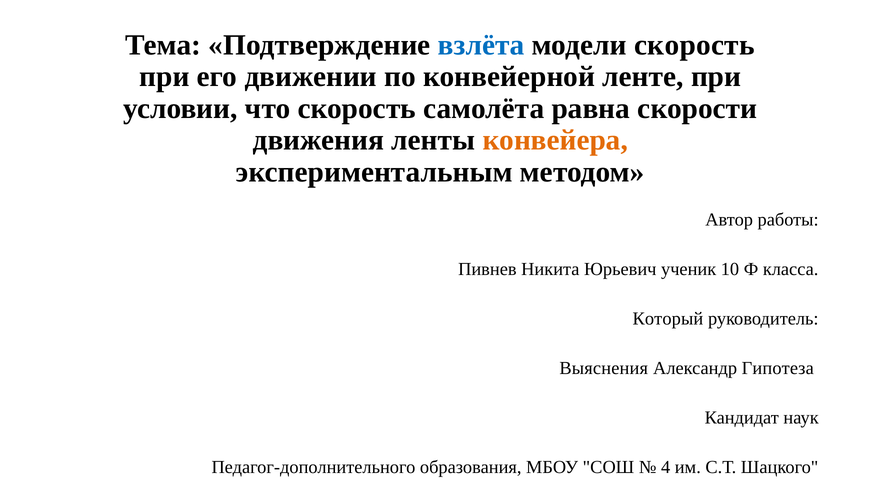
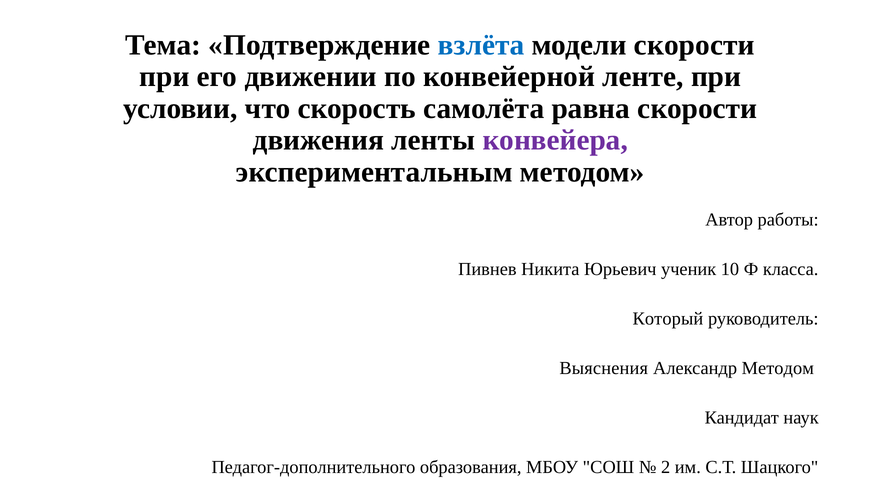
модели скорость: скорость -> скорости (694, 45)
конвейера colour: orange -> purple (555, 140)
Александр Гипотеза: Гипотеза -> Методом (778, 369)
4: 4 -> 2 (666, 468)
